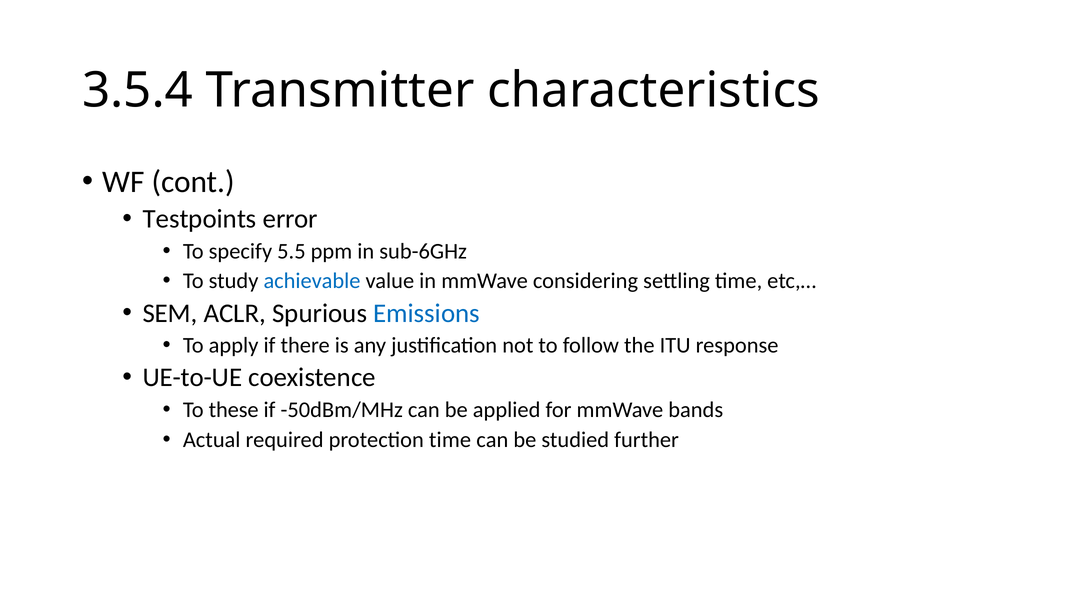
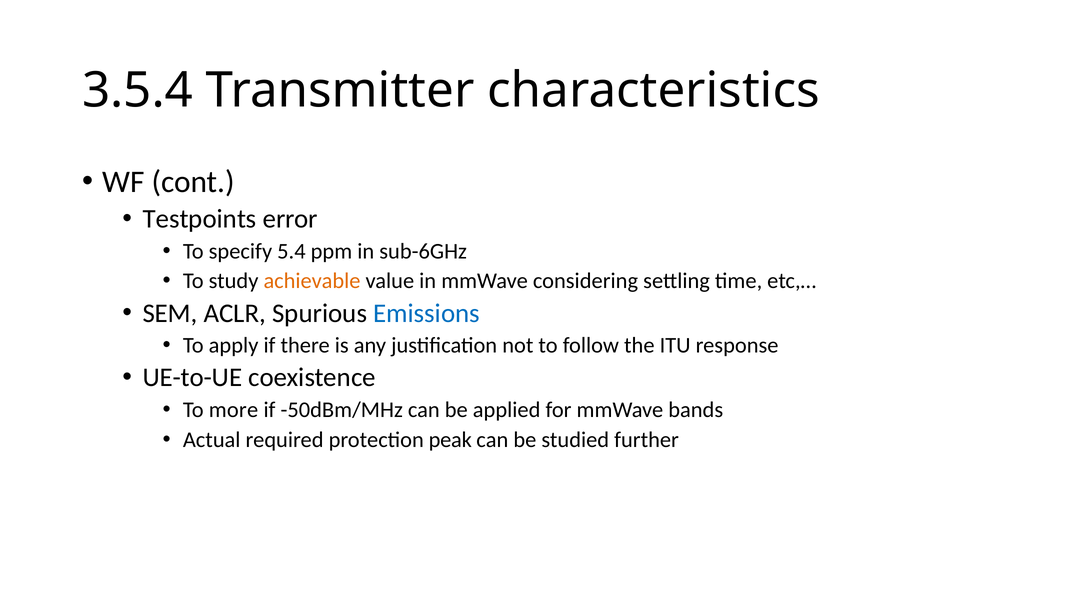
5.5: 5.5 -> 5.4 (291, 251)
achievable colour: blue -> orange (312, 281)
these: these -> more (233, 410)
protection time: time -> peak (450, 440)
